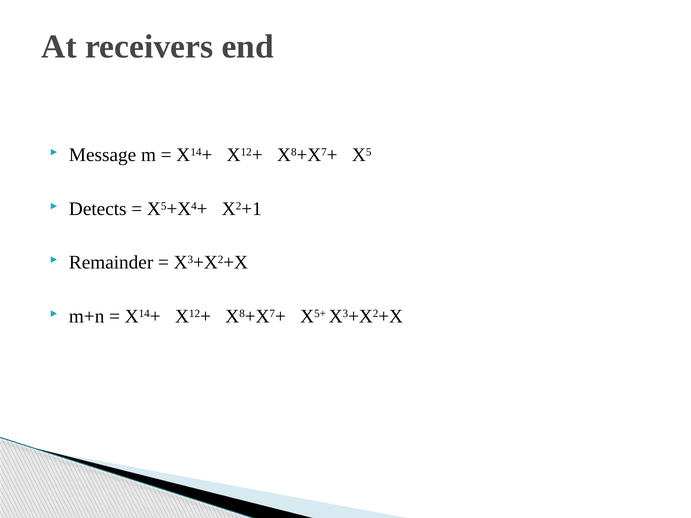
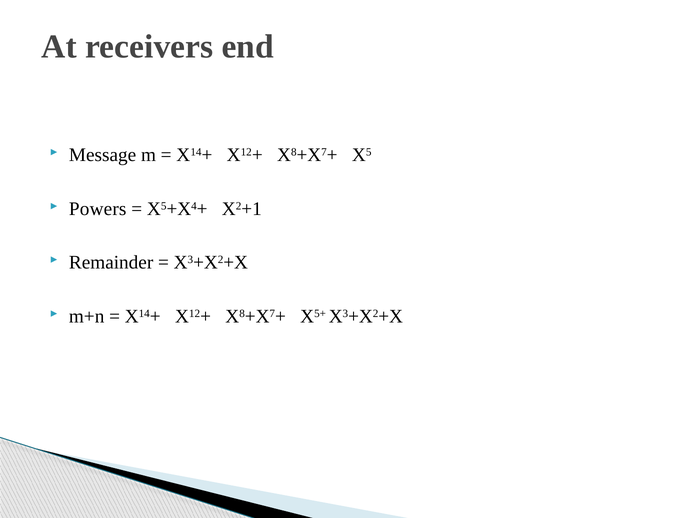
Detects: Detects -> Powers (98, 209)
